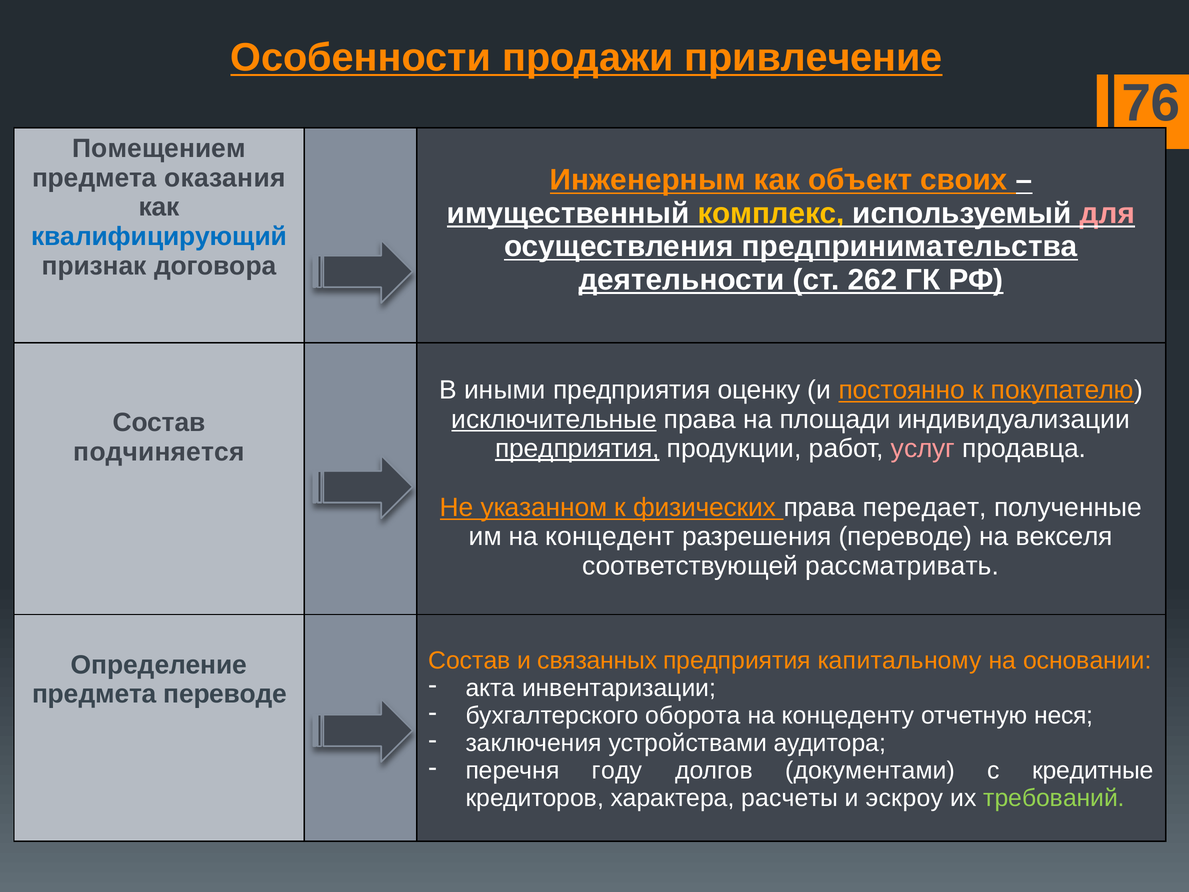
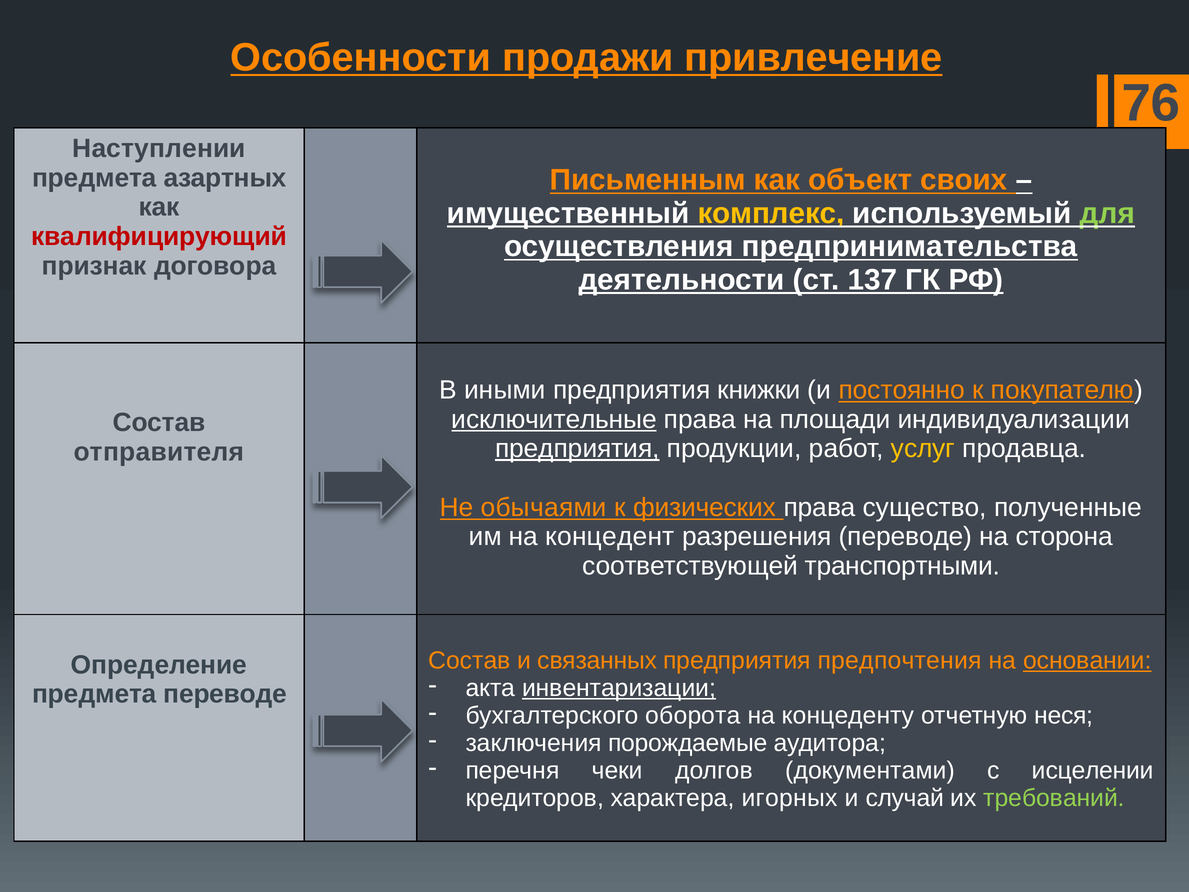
Помещением: Помещением -> Наступлении (159, 149)
оказания: оказания -> азартных (225, 178)
Инженерным: Инженерным -> Письменным (648, 180)
для colour: pink -> light green (1107, 213)
квалифицирующий colour: blue -> red (159, 237)
262: 262 -> 137 (872, 280)
оценку: оценку -> книжки (759, 390)
услуг colour: pink -> yellow (923, 449)
подчиняется: подчиняется -> отправителя (159, 452)
указанном: указанном -> обычаями (544, 507)
передает: передает -> существо (925, 507)
векселя: векселя -> сторона (1064, 537)
рассматривать: рассматривать -> транспортными (902, 566)
капитальному: капитальному -> предпочтения (900, 660)
основании underline: none -> present (1087, 660)
инвентаризации underline: none -> present (619, 688)
устройствами: устройствами -> порождаемые (688, 743)
году: году -> чеки (617, 771)
кредитные: кредитные -> исцелении (1093, 771)
расчеты: расчеты -> игорных (790, 798)
эскроу: эскроу -> случай (905, 798)
